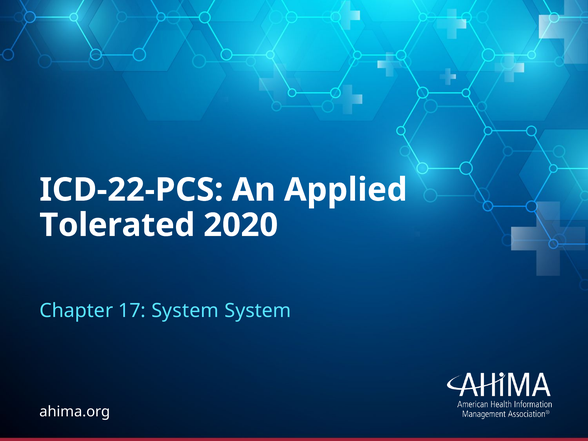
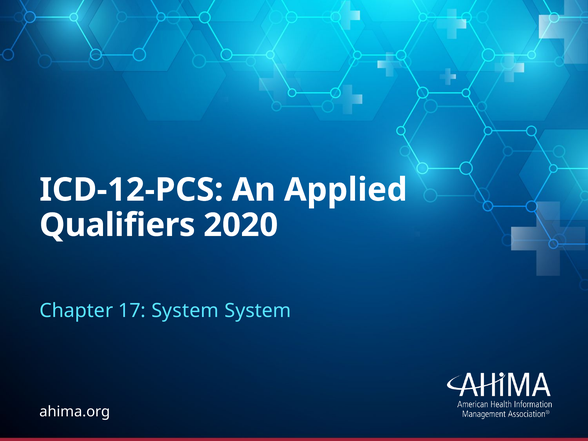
ICD-22-PCS: ICD-22-PCS -> ICD-12-PCS (131, 190)
Tolerated: Tolerated -> Qualifiers (117, 225)
